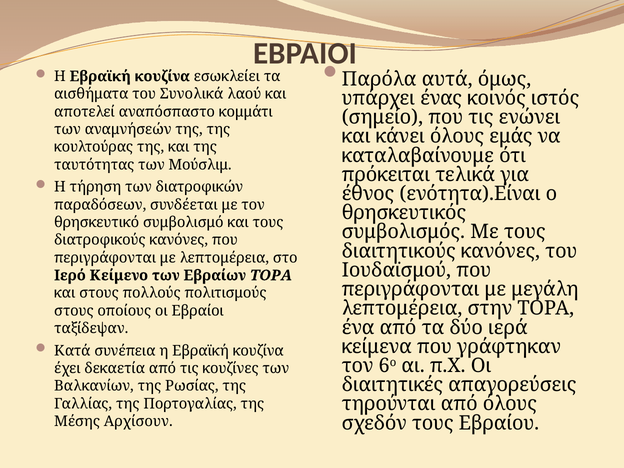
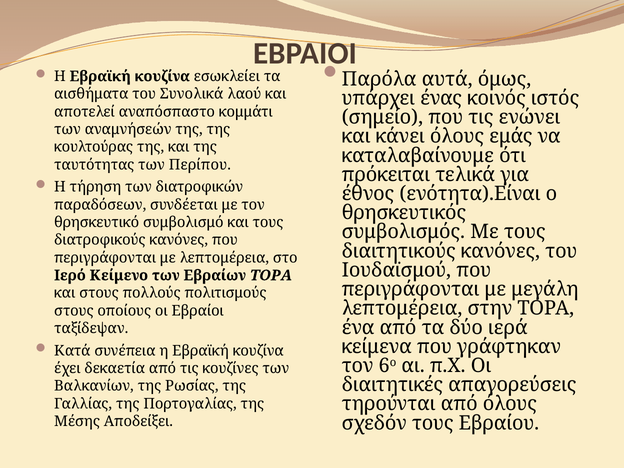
Μούσλιμ: Μούσλιμ -> Περίπου (200, 165)
Αρχίσουν: Αρχίσουν -> Αποδείξει (138, 421)
